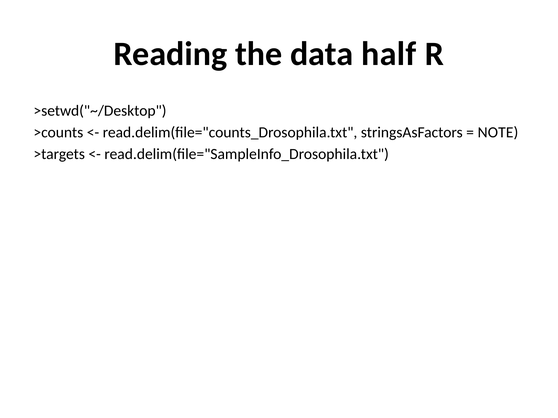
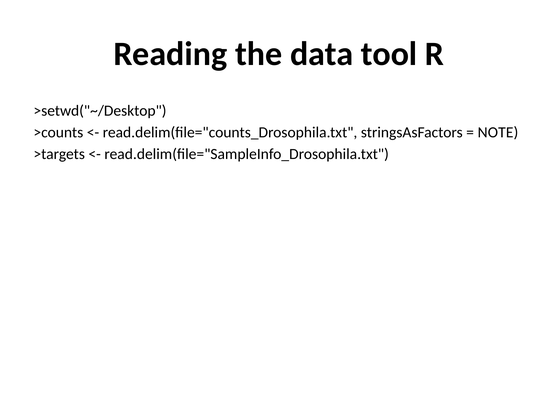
half: half -> tool (389, 54)
